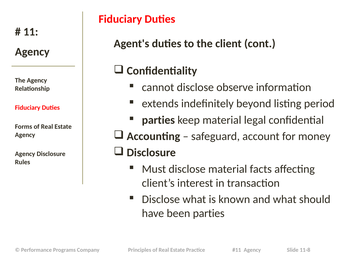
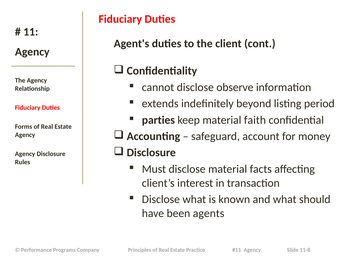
legal: legal -> faith (255, 120)
been parties: parties -> agents (209, 214)
